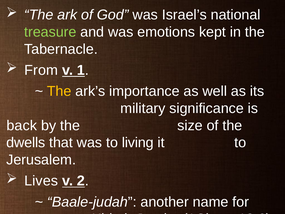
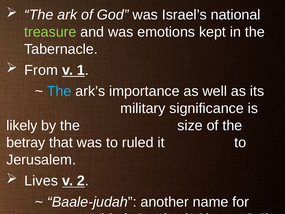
The colour: yellow -> light blue (59, 91)
back: back -> likely (22, 125)
dwells: dwells -> betray (26, 142)
living: living -> ruled (138, 142)
